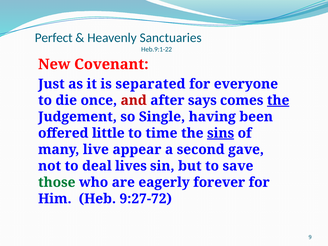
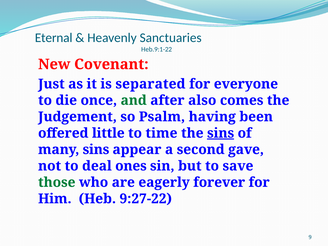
Perfect: Perfect -> Eternal (54, 38)
and colour: red -> green (134, 100)
says: says -> also (202, 100)
the underline: present -> none (278, 100)
Single: Single -> Psalm (162, 117)
many live: live -> sins (96, 150)
lives: lives -> ones (131, 166)
9:27-72: 9:27-72 -> 9:27-22 (146, 199)
